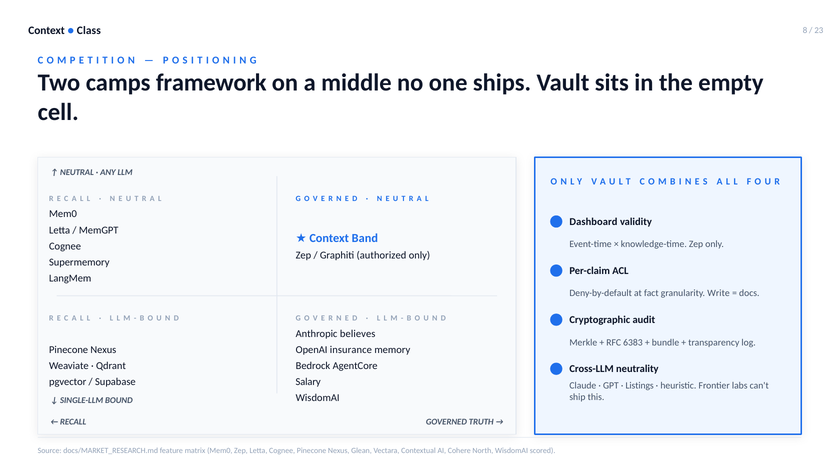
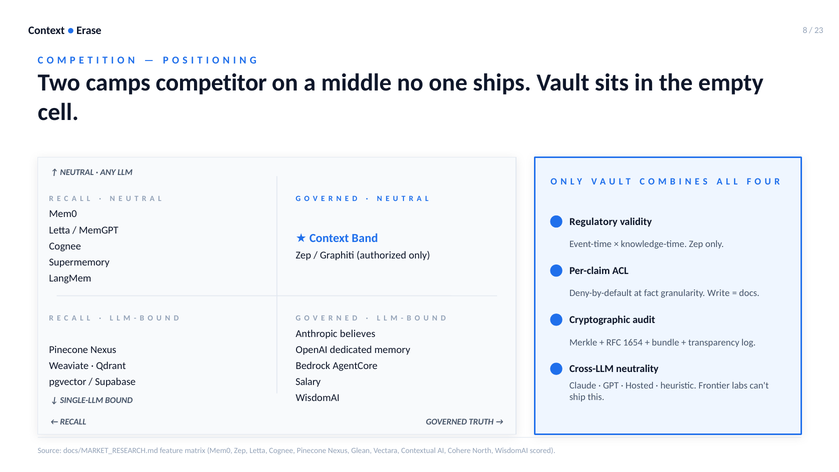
Class: Class -> Erase (89, 31)
framework: framework -> competitor (211, 83)
Dashboard: Dashboard -> Regulatory (593, 222)
6383: 6383 -> 1654 (633, 342)
insurance: insurance -> dedicated (351, 350)
Listings: Listings -> Hosted (640, 386)
